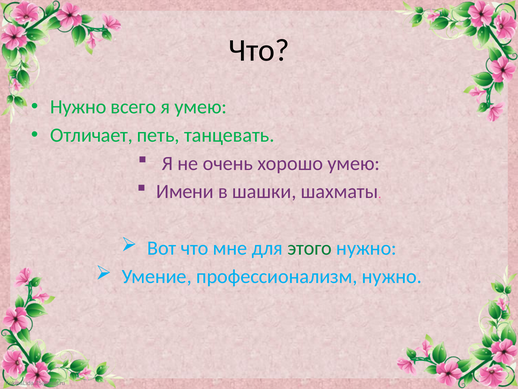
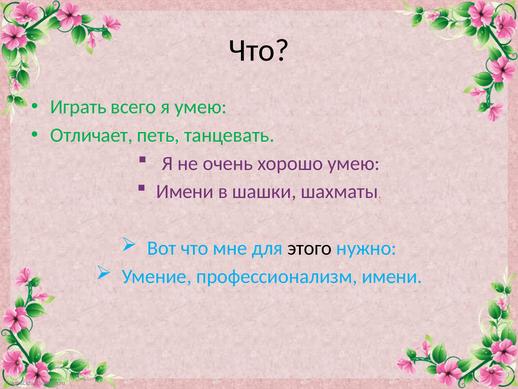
Нужно: Нужно -> Играть (78, 107)
этого colour: green -> black (310, 248)
профессионализм нужно: нужно -> имени (392, 276)
